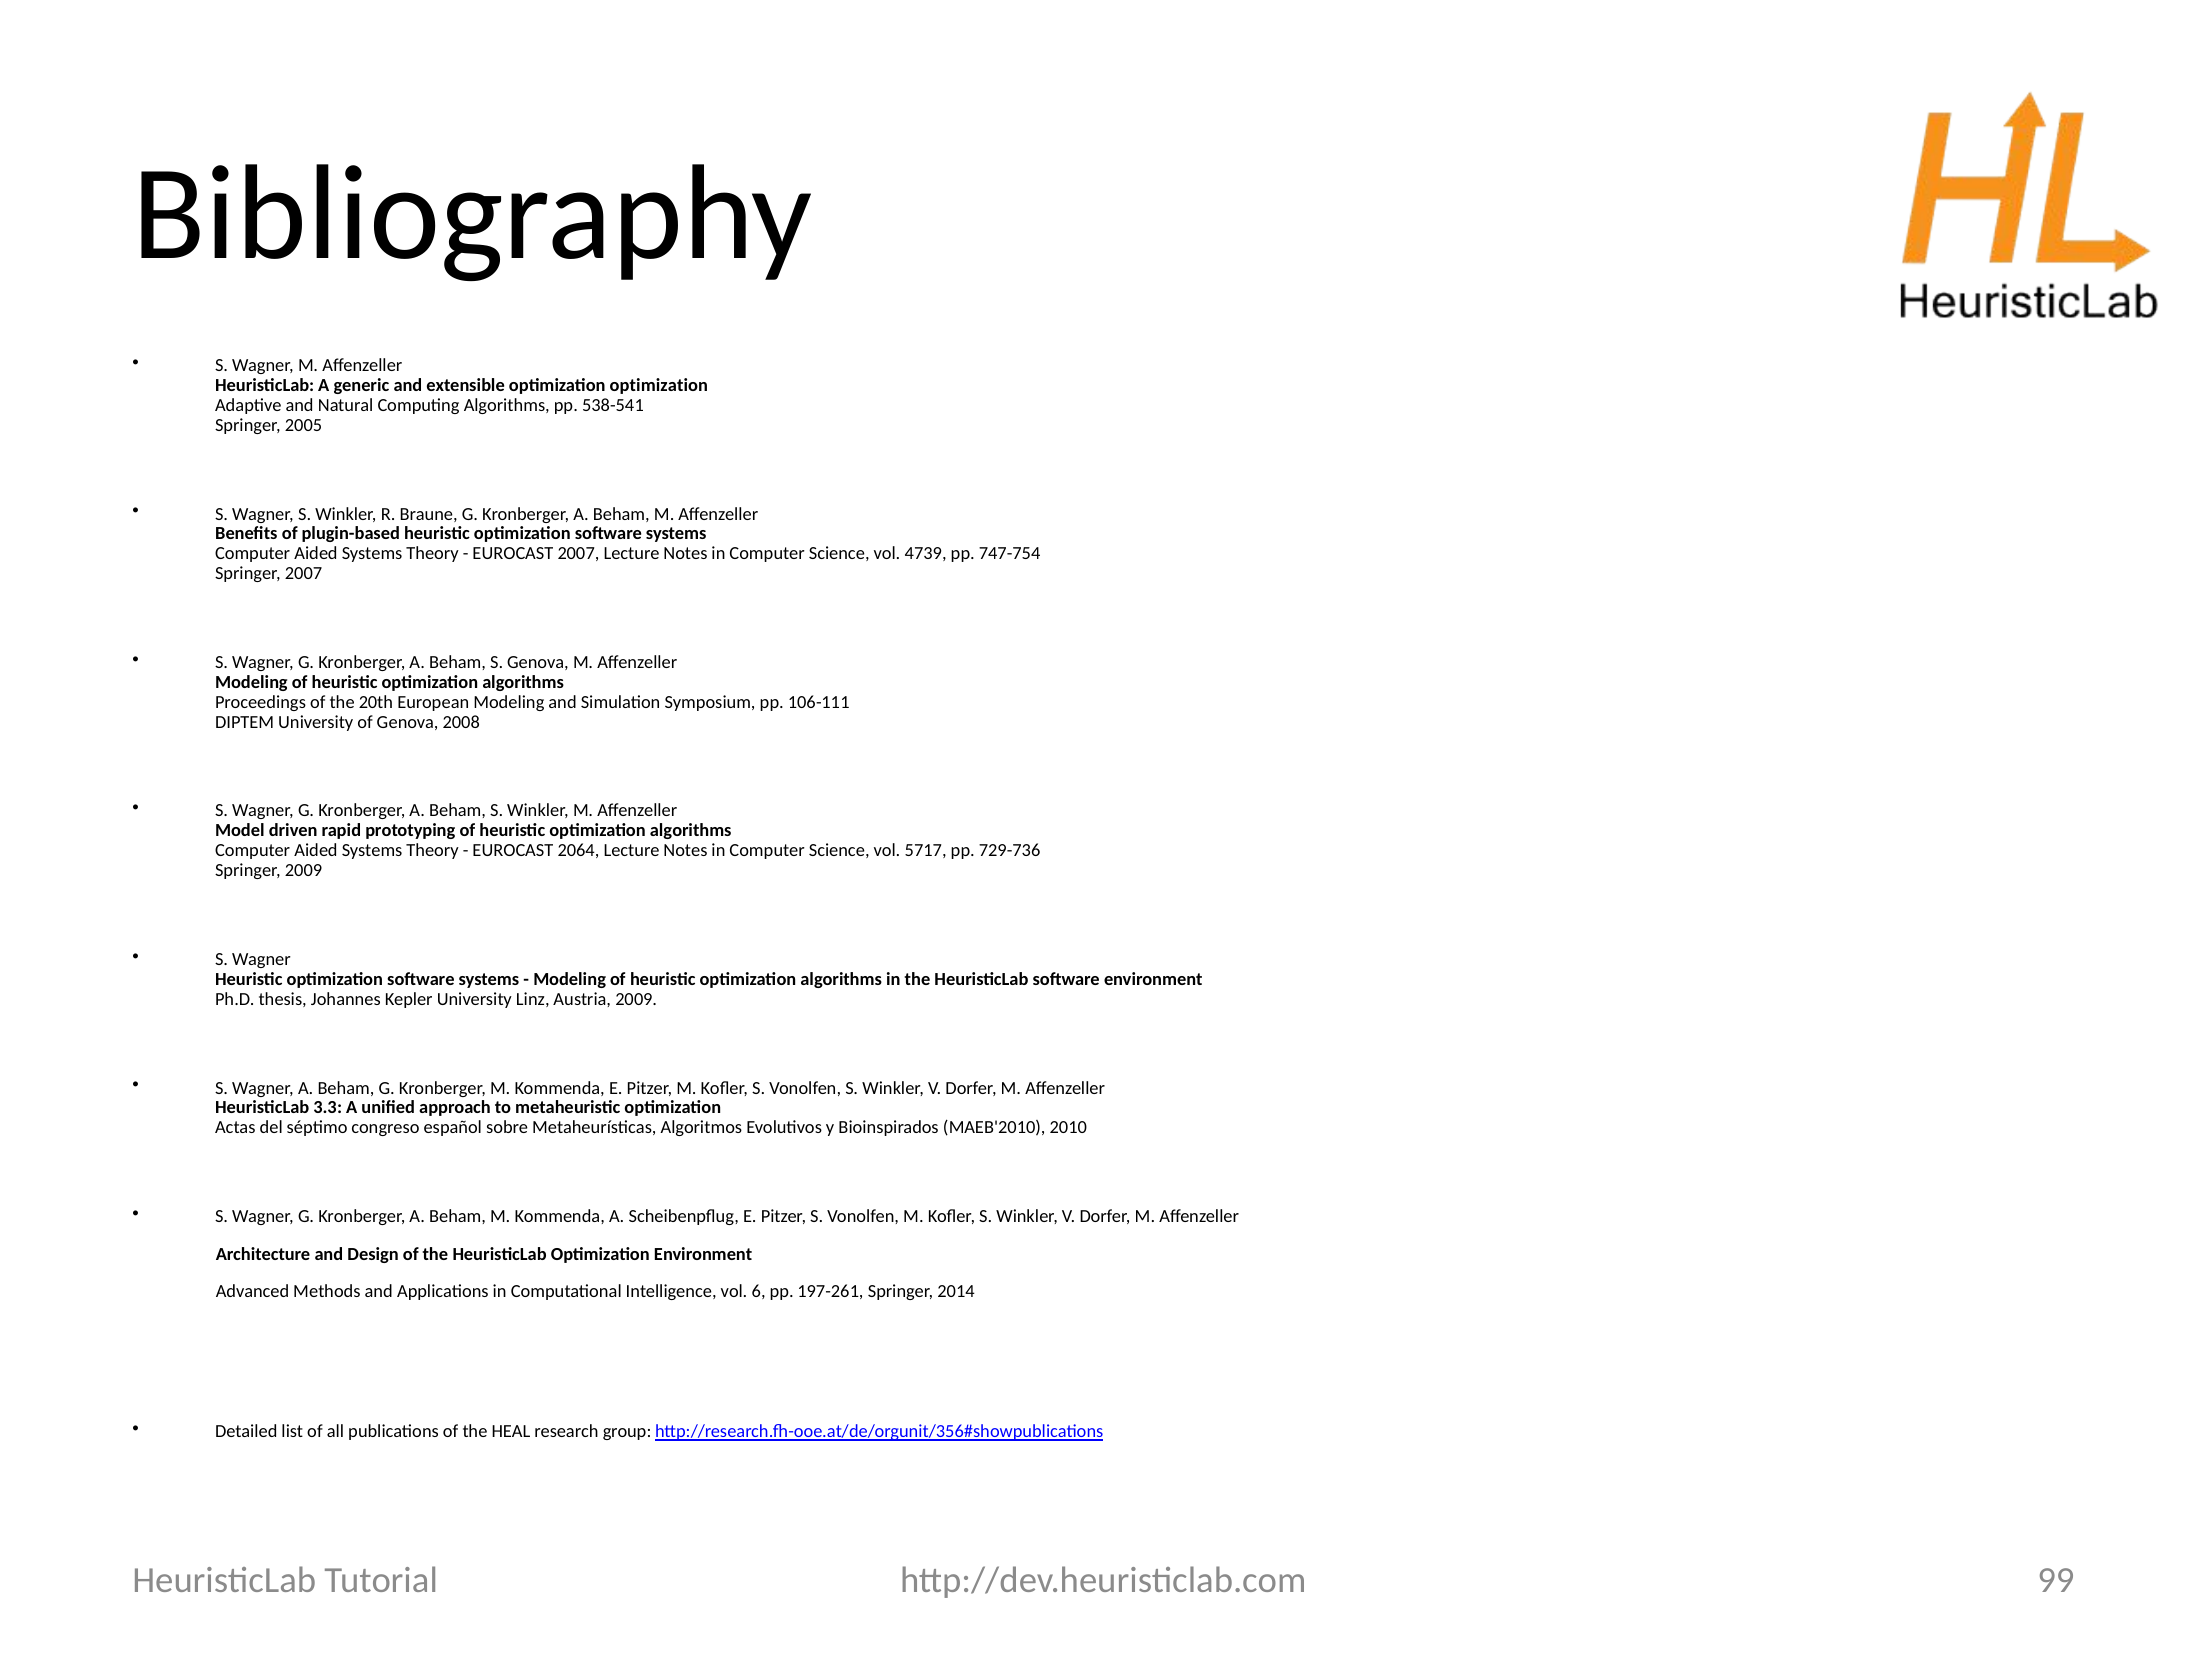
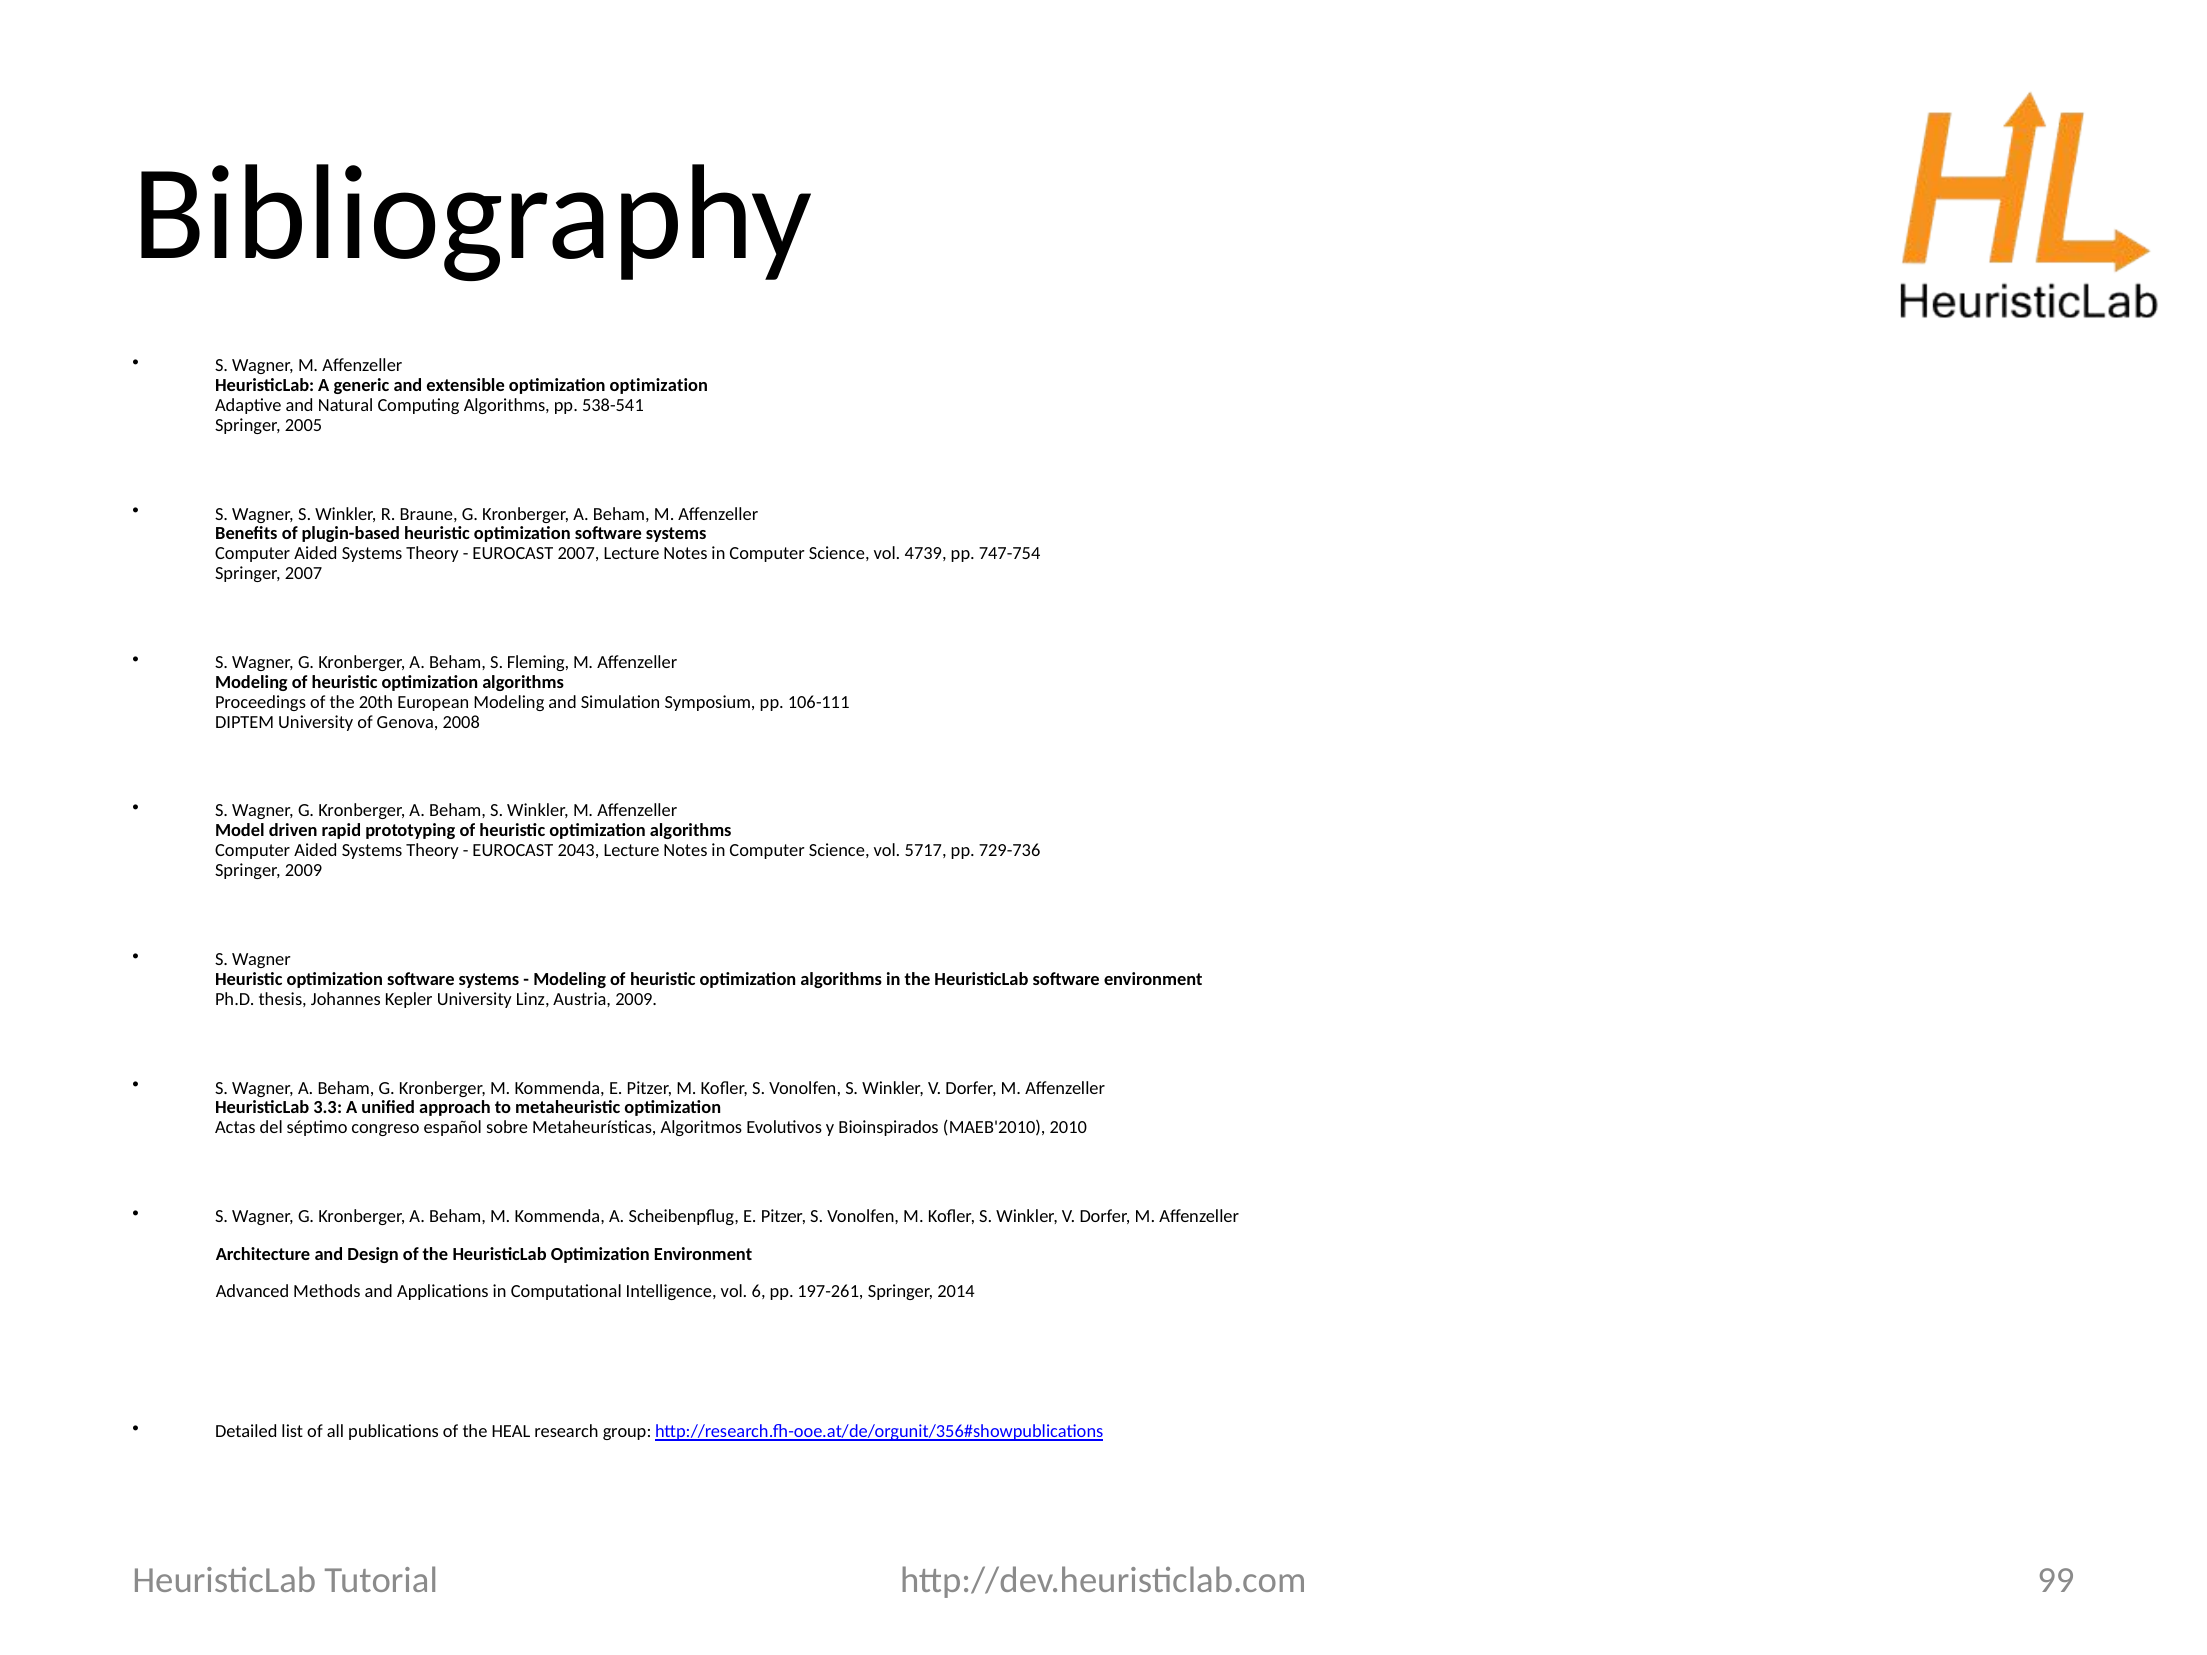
S Genova: Genova -> Fleming (538, 663)
2064: 2064 -> 2043 (578, 851)
